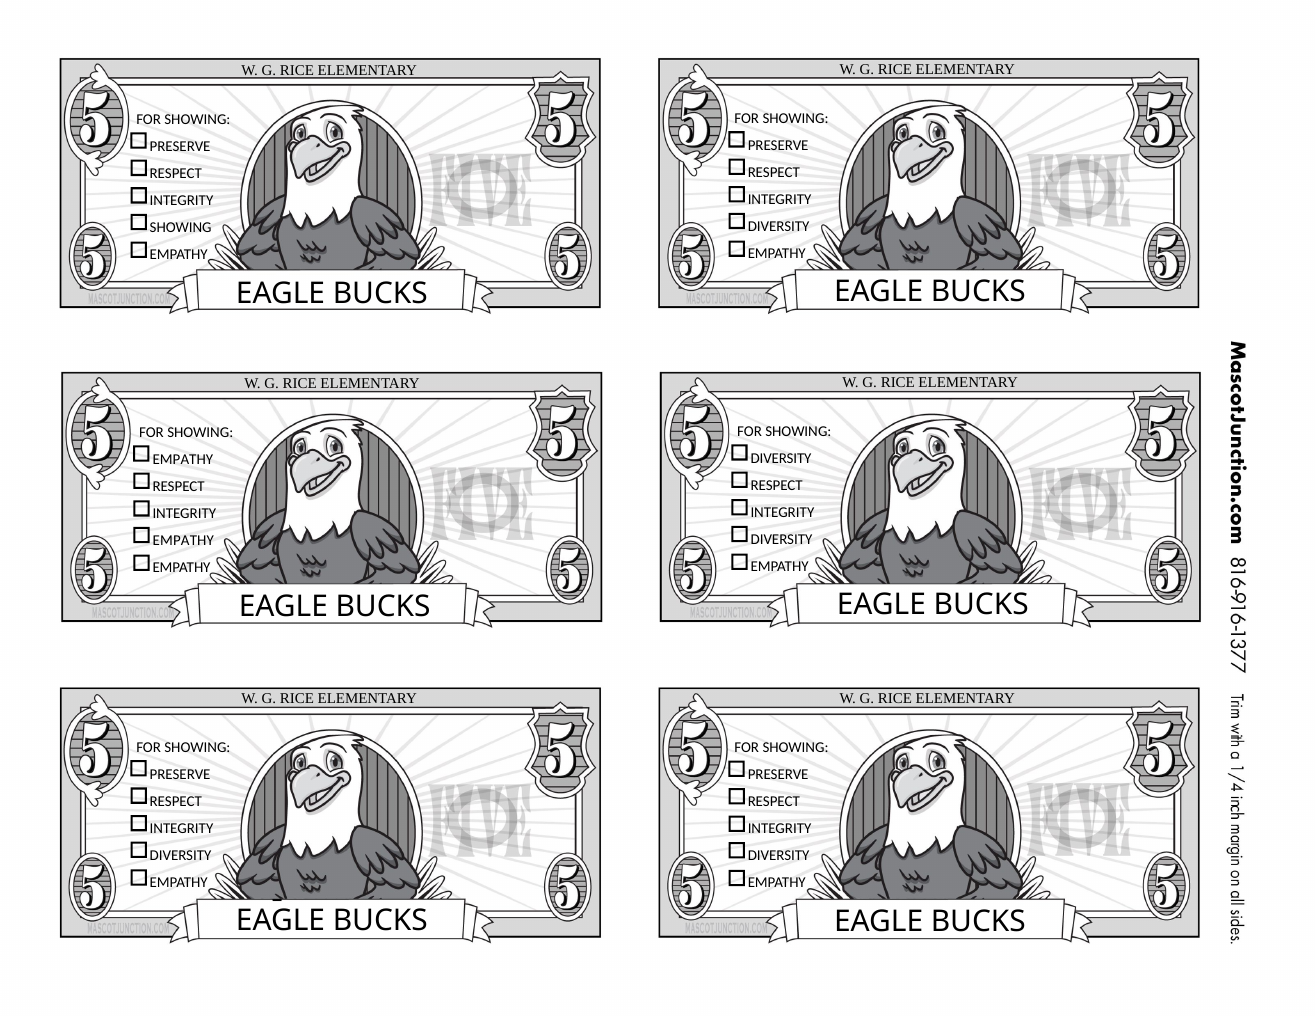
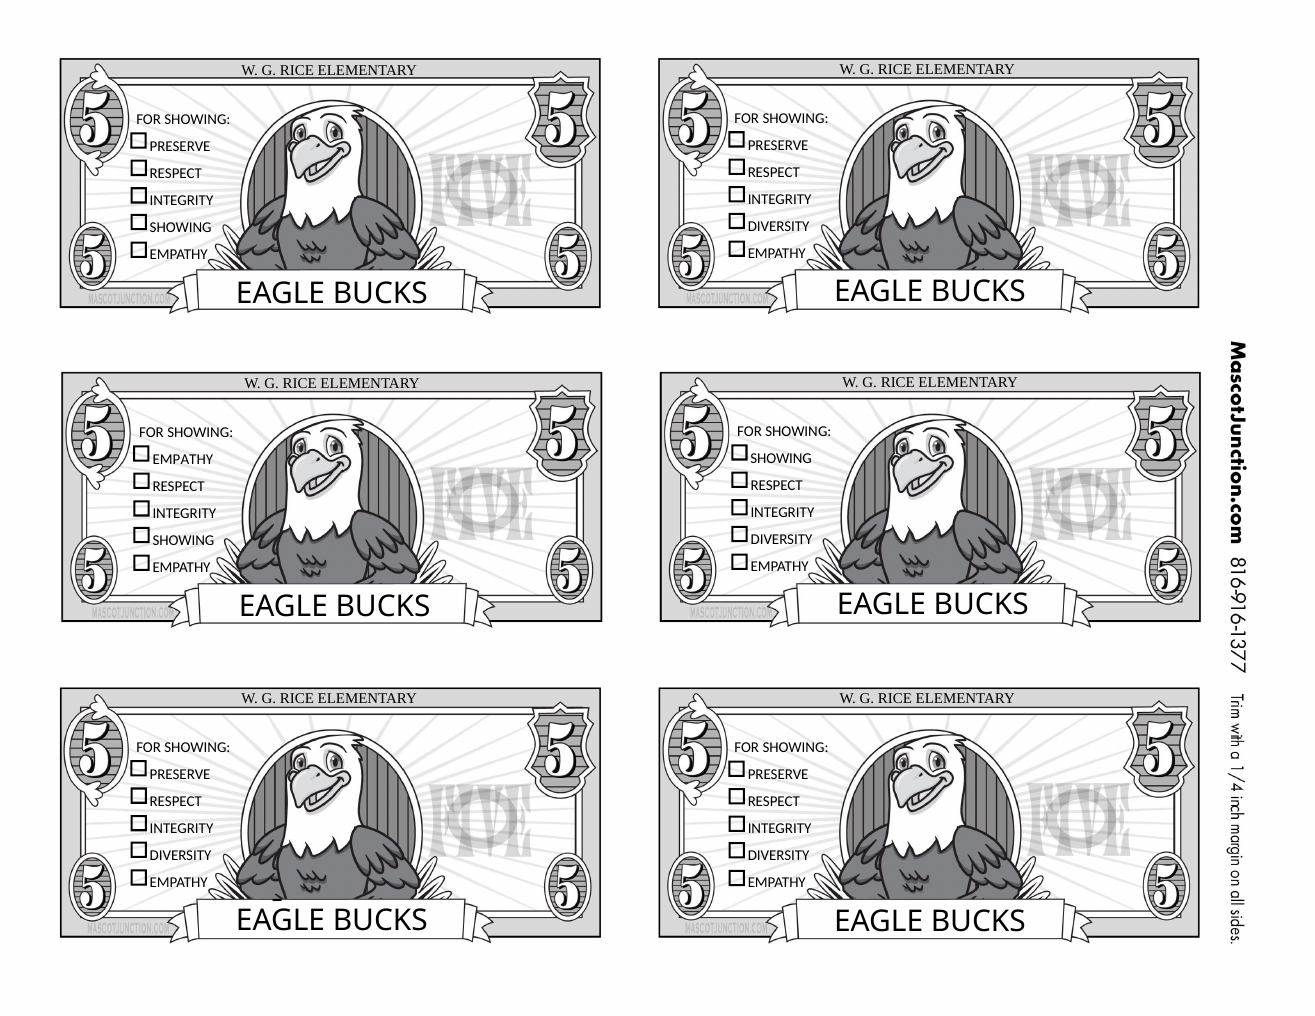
DIVERSITY: DIVERSITY -> SHOWING (781, 459)
EMPATHY: EMPATHY -> SHOWING (183, 541)
